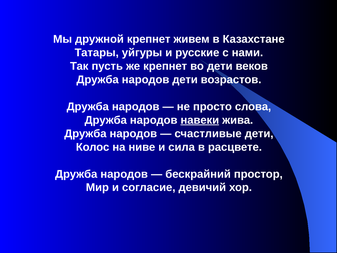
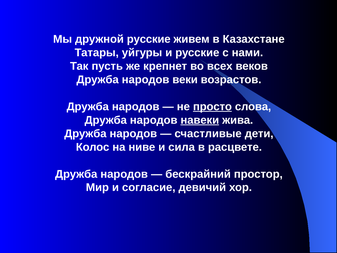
дружной крепнет: крепнет -> русские (149, 39)
во дети: дети -> всех (220, 66)
народов дети: дети -> веки (185, 80)
просто underline: none -> present (212, 106)
